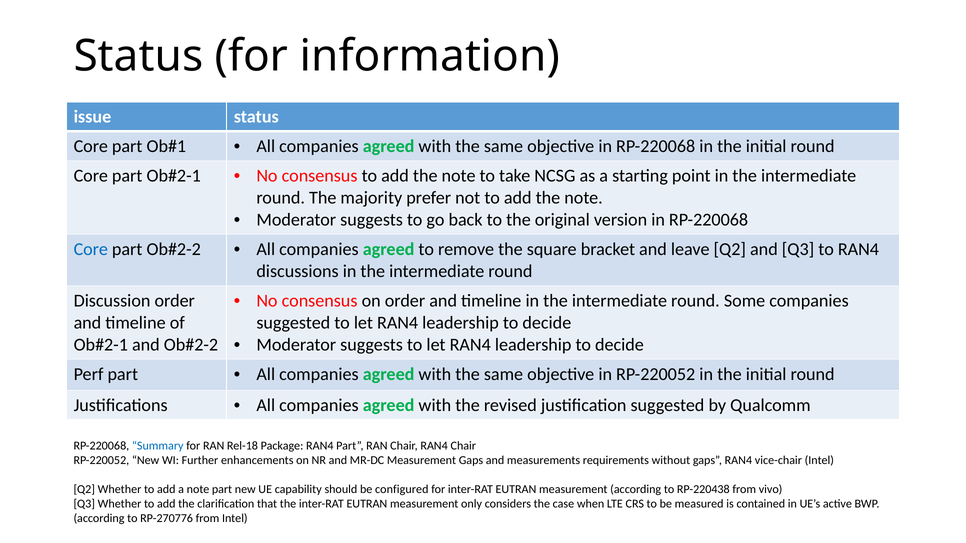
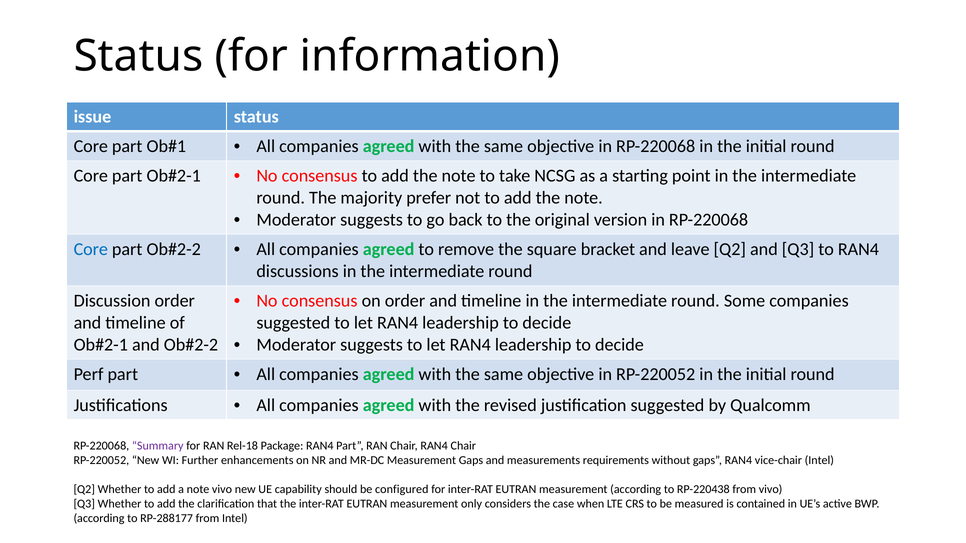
Summary colour: blue -> purple (158, 446)
note part: part -> vivo (222, 490)
RP-270776: RP-270776 -> RP-288177 (167, 519)
